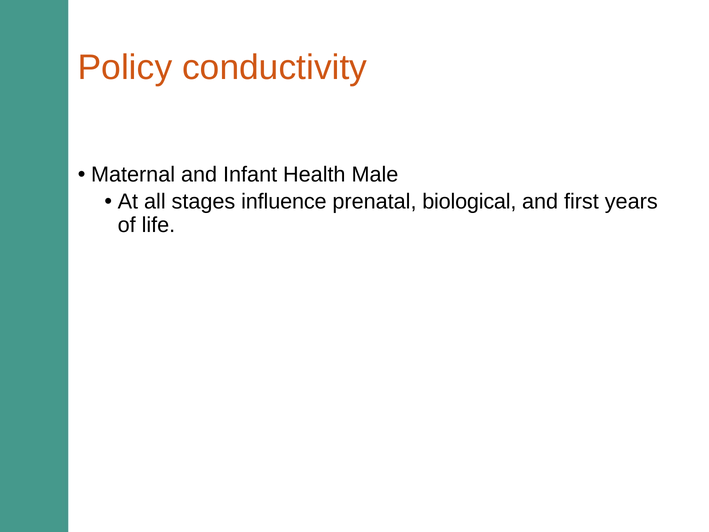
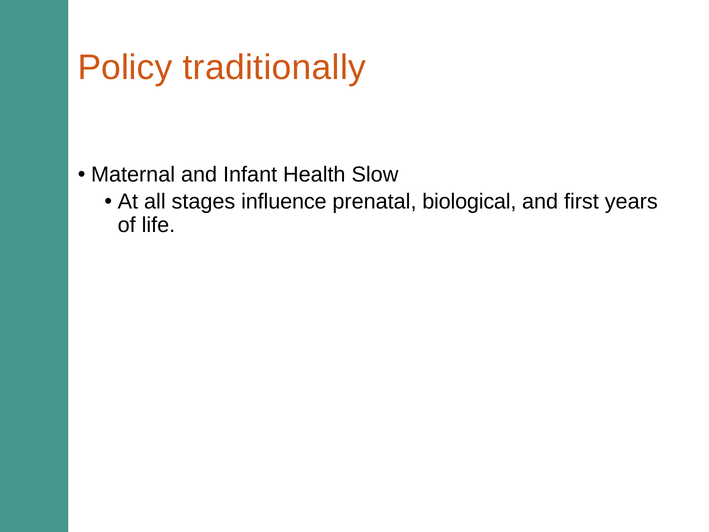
conductivity: conductivity -> traditionally (274, 68)
Male: Male -> Slow (375, 175)
